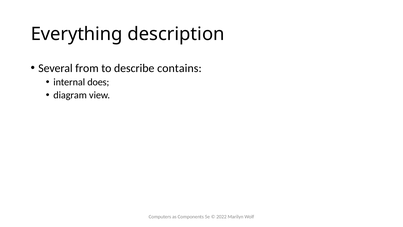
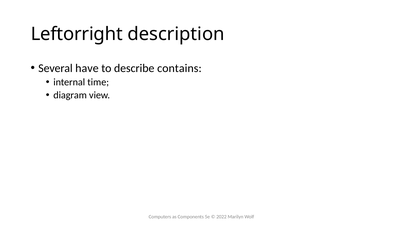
Everything: Everything -> Leftorright (77, 34)
from: from -> have (87, 68)
does: does -> time (98, 82)
